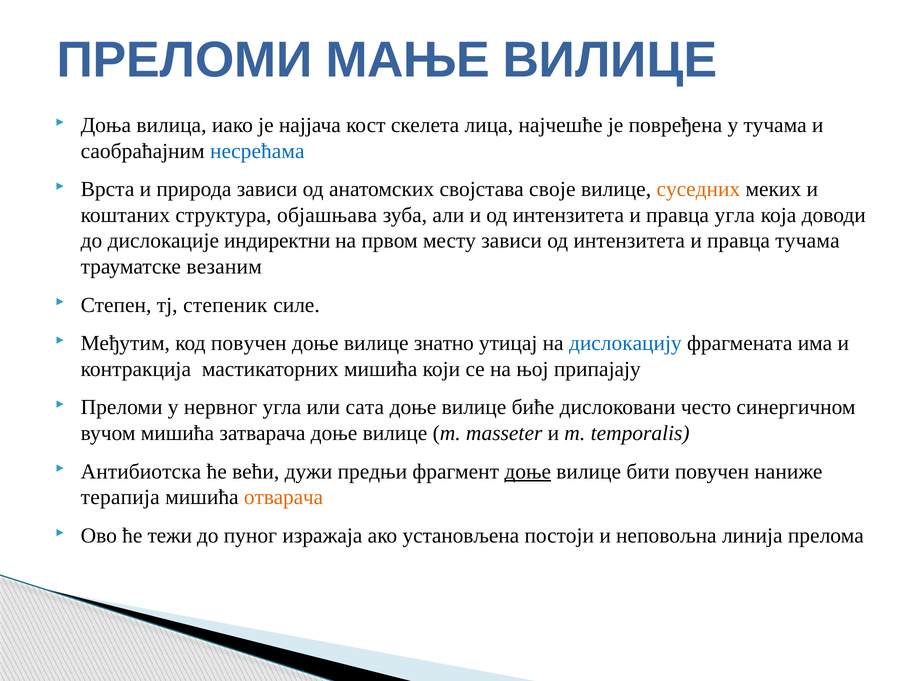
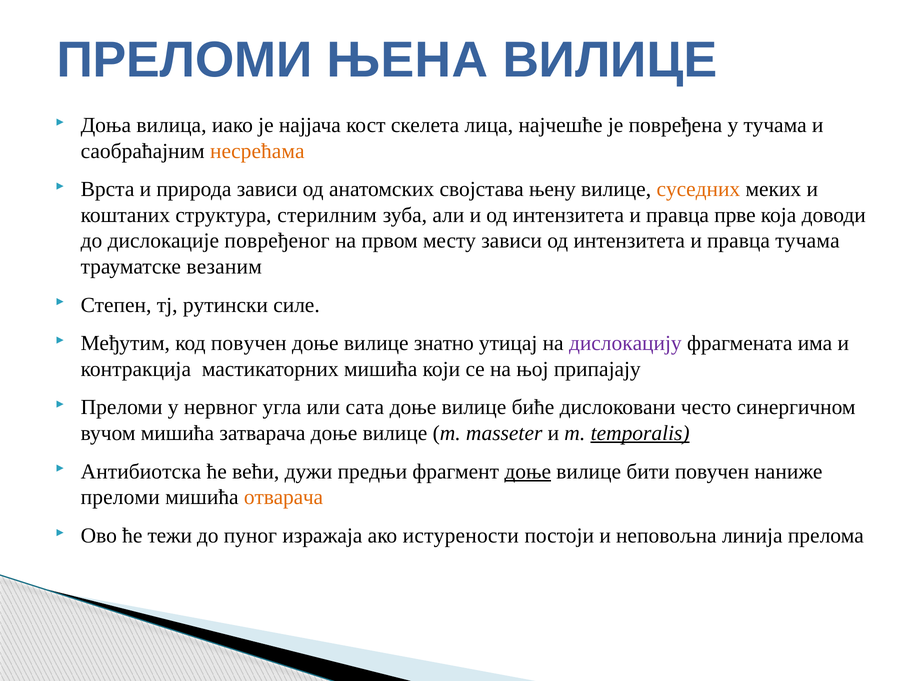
МАЊЕ: МАЊЕ -> ЊЕНА (407, 60)
несрећама colour: blue -> orange (257, 151)
своје: своје -> њену (552, 189)
објашњава: објашњава -> стерилним (327, 215)
правца угла: угла -> прве (735, 215)
индиректни: индиректни -> повређеног (277, 241)
степеник: степеник -> рутински (225, 305)
дислокацију colour: blue -> purple (625, 343)
temporalis underline: none -> present (640, 433)
терапија: терапија -> преломи (120, 497)
установљена: установљена -> истурености (461, 536)
